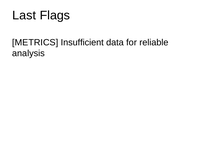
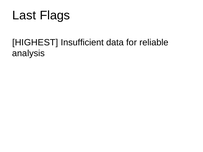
METRICS: METRICS -> HIGHEST (35, 43)
